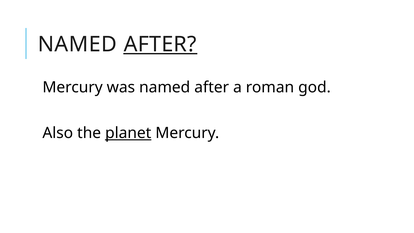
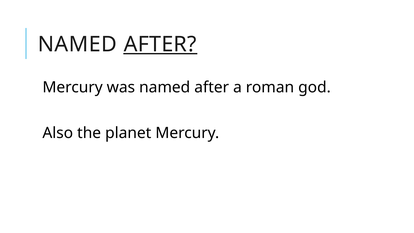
planet underline: present -> none (128, 133)
